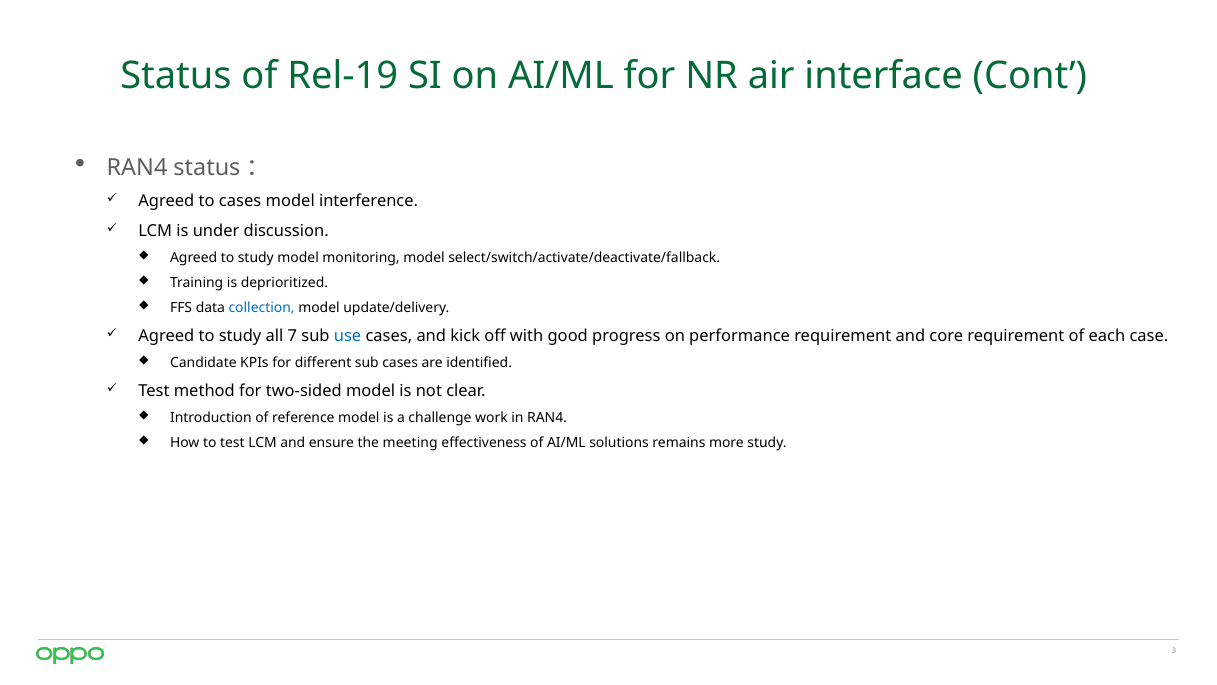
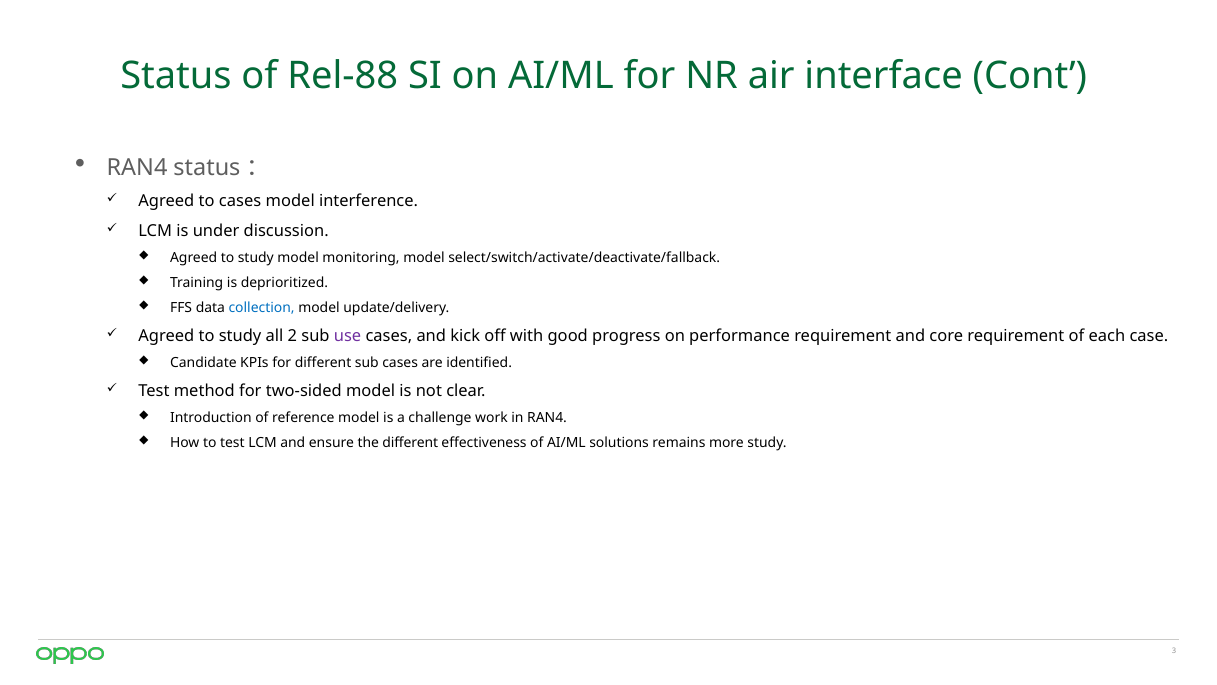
Rel-19: Rel-19 -> Rel-88 (343, 76)
7: 7 -> 2 (292, 336)
use colour: blue -> purple (348, 336)
the meeting: meeting -> different (410, 442)
